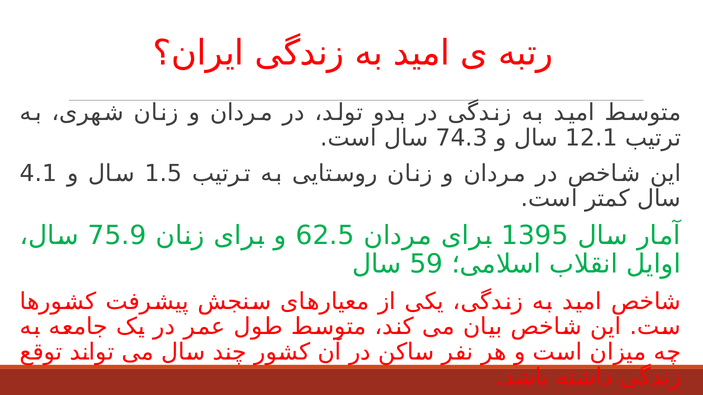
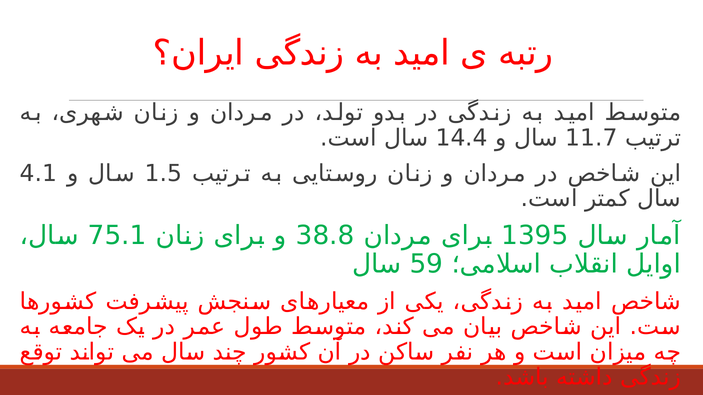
74.3: 74.3 -> 14.4 (462, 138)
12.1: 12.1 -> 11.7 (591, 138)
75.9: 75.9 -> 75.1 (117, 236)
62.5: 62.5 -> 38.8 (325, 236)
